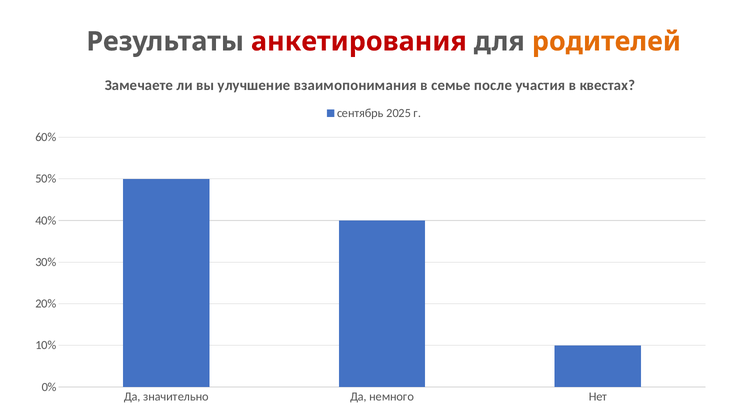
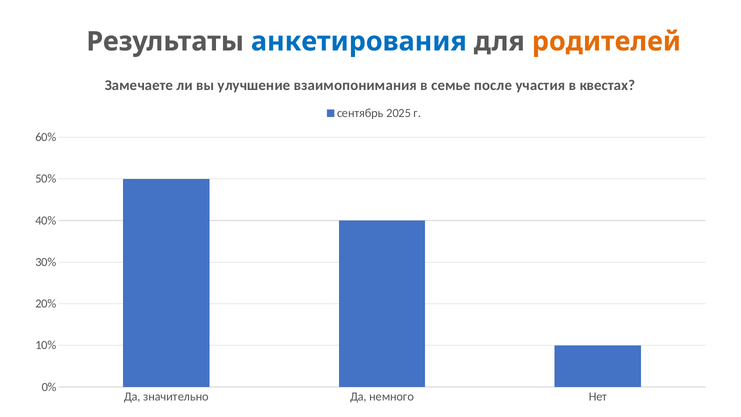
анкетирования colour: red -> blue (359, 42)
